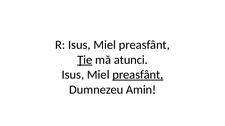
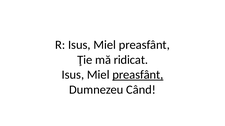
Ţie underline: present -> none (85, 60)
atunci: atunci -> ridicat (131, 60)
Amin: Amin -> Când (141, 90)
